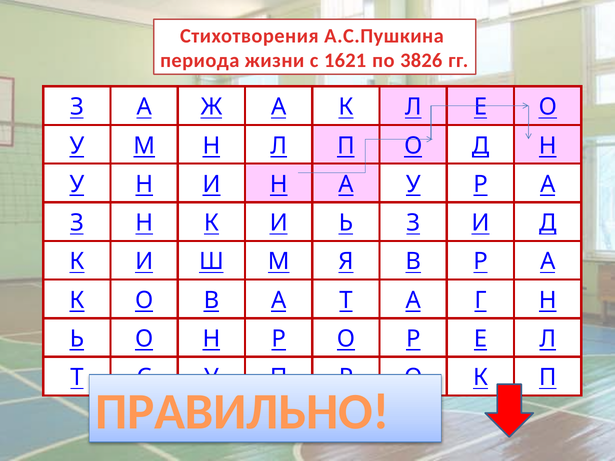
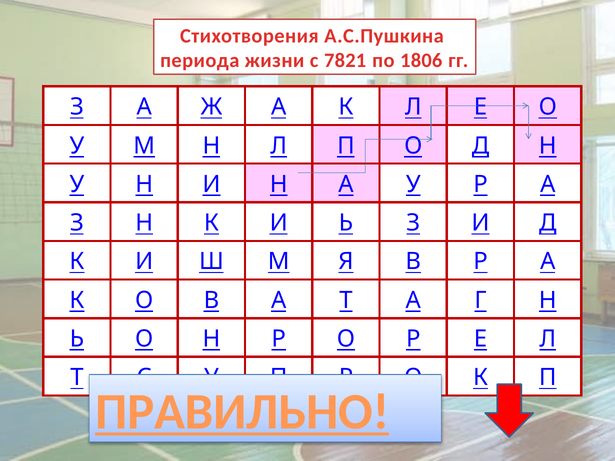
1621: 1621 -> 7821 (345, 61)
3826: 3826 -> 1806 (421, 61)
ПРАВИЛЬНО underline: none -> present (242, 412)
